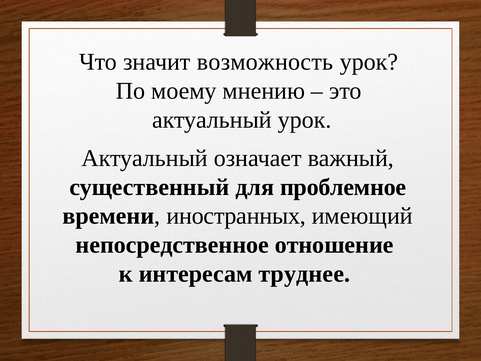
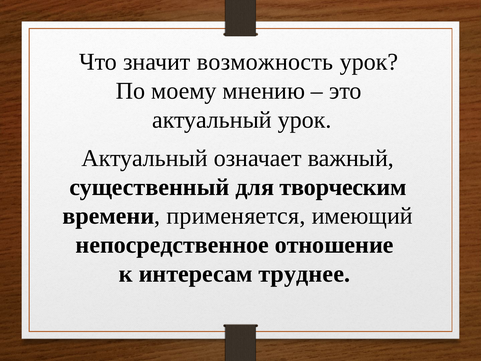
проблемное: проблемное -> творческим (343, 187)
иностранных: иностранных -> применяется (236, 216)
